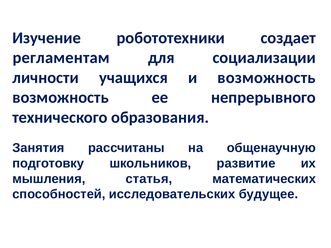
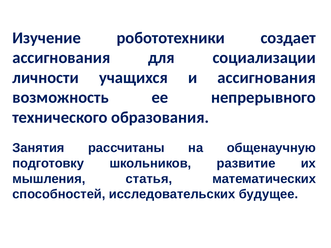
регламентам: регламентам -> ассигнования (61, 58)
и возможность: возможность -> ассигнования (267, 78)
